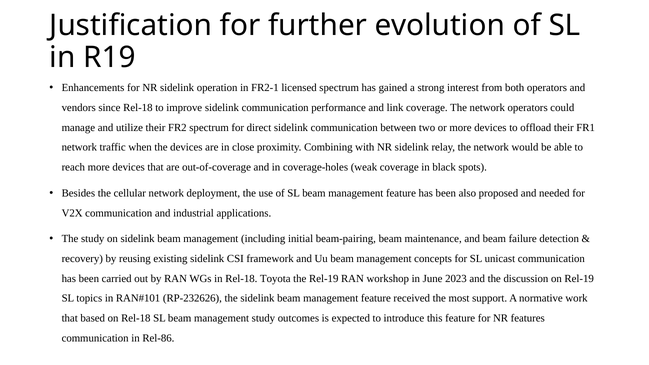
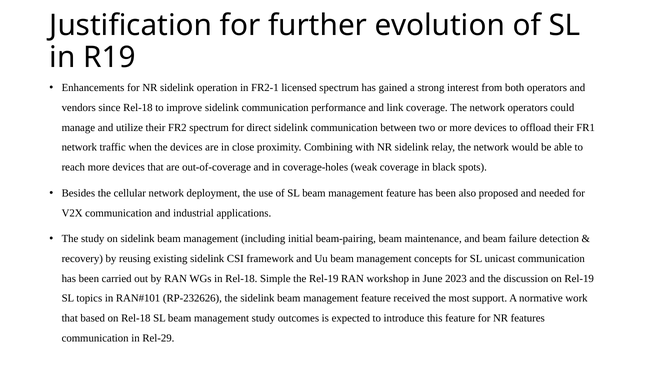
Toyota: Toyota -> Simple (275, 279)
Rel-86: Rel-86 -> Rel-29 (158, 338)
